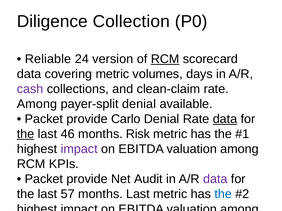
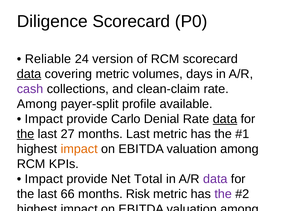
Diligence Collection: Collection -> Scorecard (131, 21)
RCM underline: present -> none (165, 59)
data underline: none -> present (29, 74)
payer-split denial: denial -> profile (139, 104)
Packet: Packet -> Impact (44, 119)
46: 46 -> 27 (68, 134)
months Risk: Risk -> Last (138, 134)
impact colour: purple -> orange (79, 149)
Packet: Packet -> Impact (44, 179)
Audit: Audit -> Total (148, 179)
57: 57 -> 66 (68, 195)
months Last: Last -> Risk (138, 195)
the colour: blue -> purple (223, 195)
